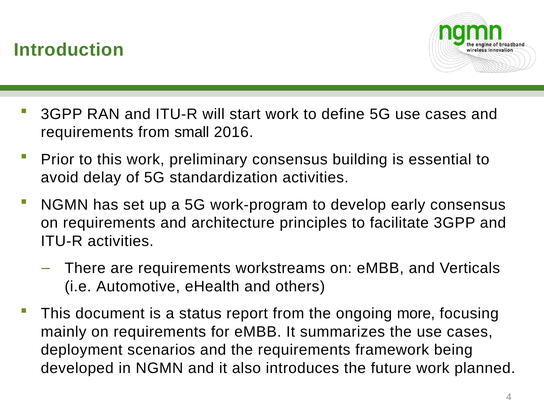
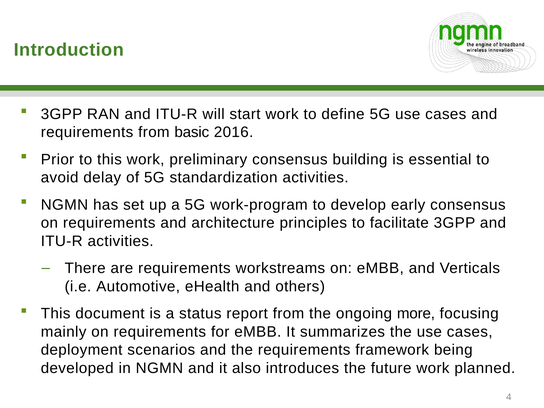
small: small -> basic (192, 132)
